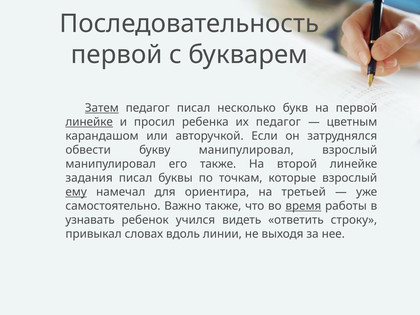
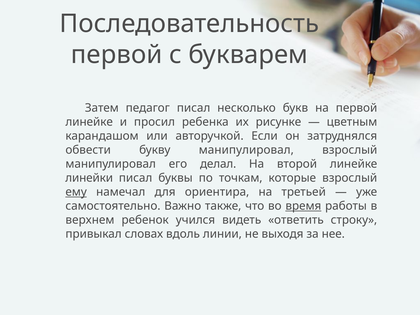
Затем underline: present -> none (102, 108)
линейке underline: present -> none (89, 122)
их педагог: педагог -> рисунке (278, 122)
его также: также -> делал (218, 164)
задания: задания -> линейки (89, 178)
узнавать: узнавать -> верхнем (90, 220)
